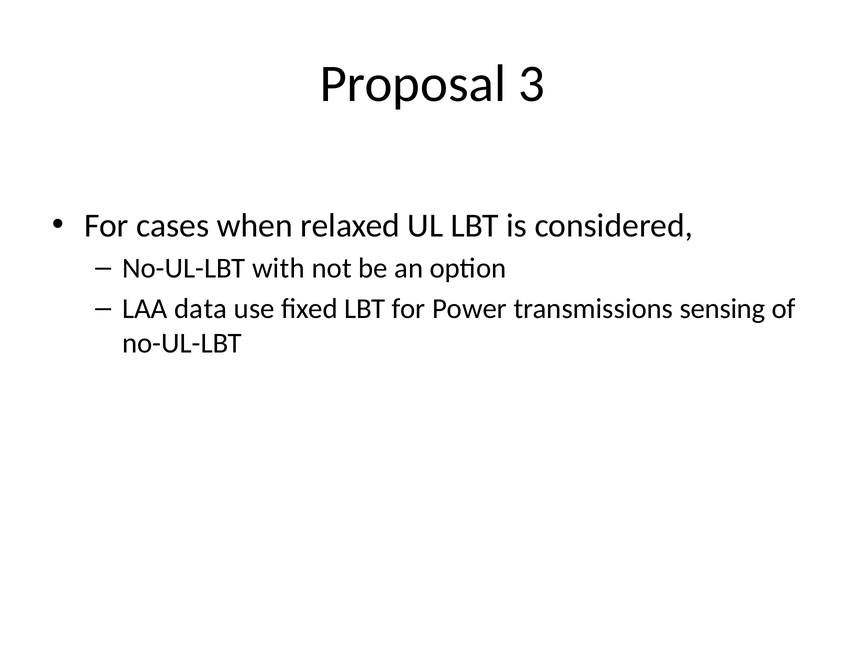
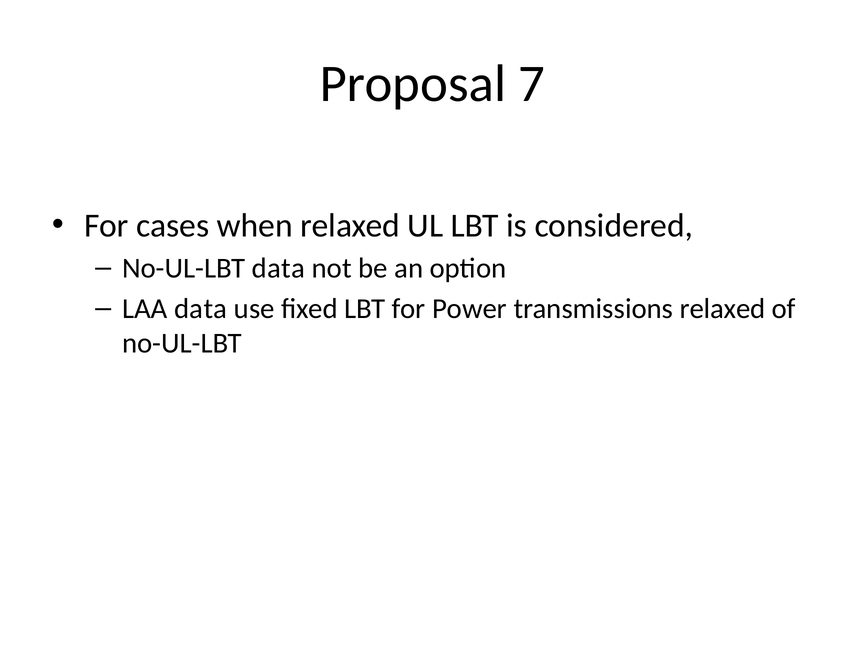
3: 3 -> 7 (532, 84)
No-UL-LBT with: with -> data (279, 268)
transmissions sensing: sensing -> relaxed (723, 309)
